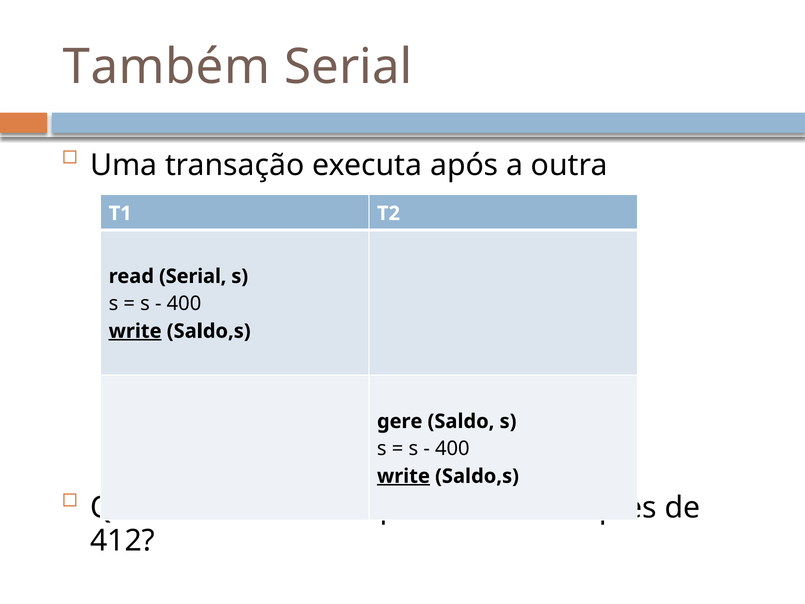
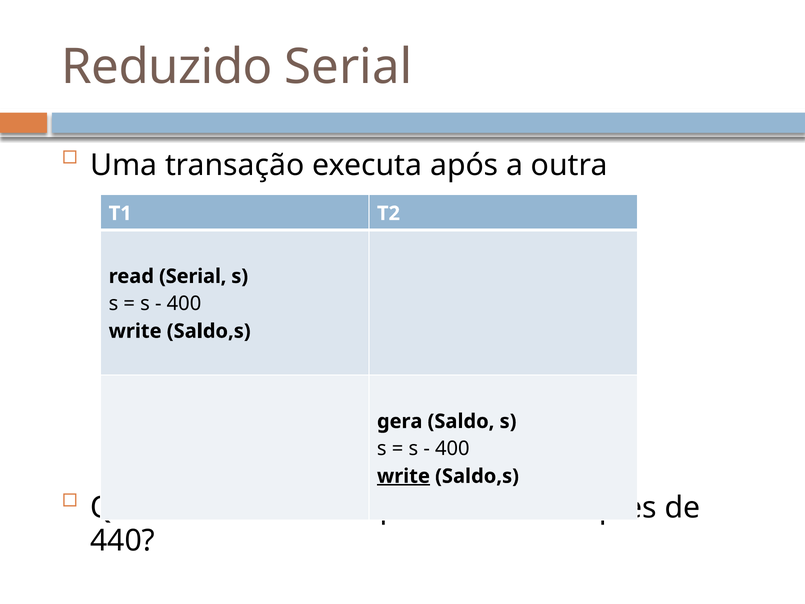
Também: Também -> Reduzido (167, 67)
write underline: present -> none (135, 331)
gere: gere -> gera (400, 421)
412: 412 -> 440 (122, 540)
